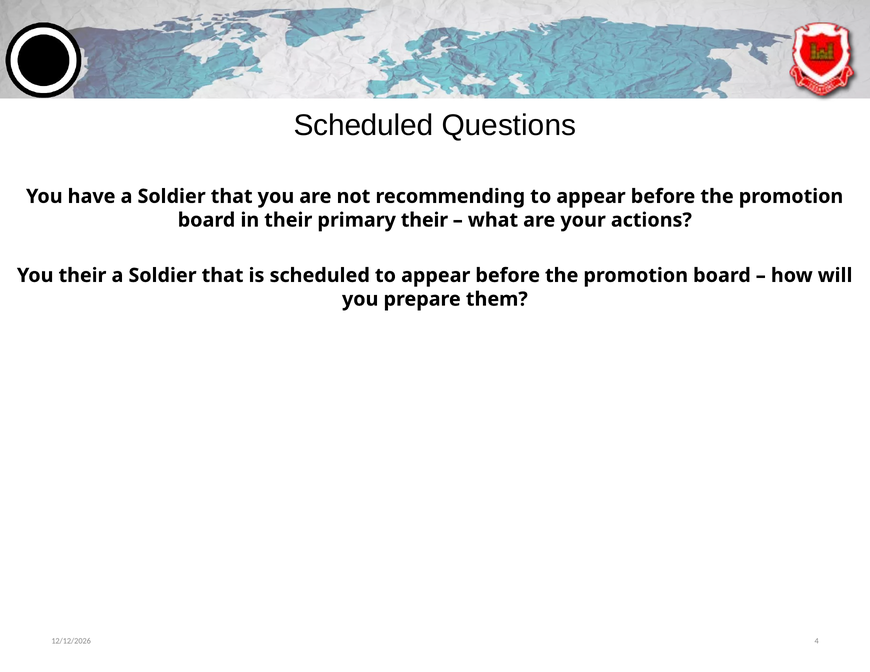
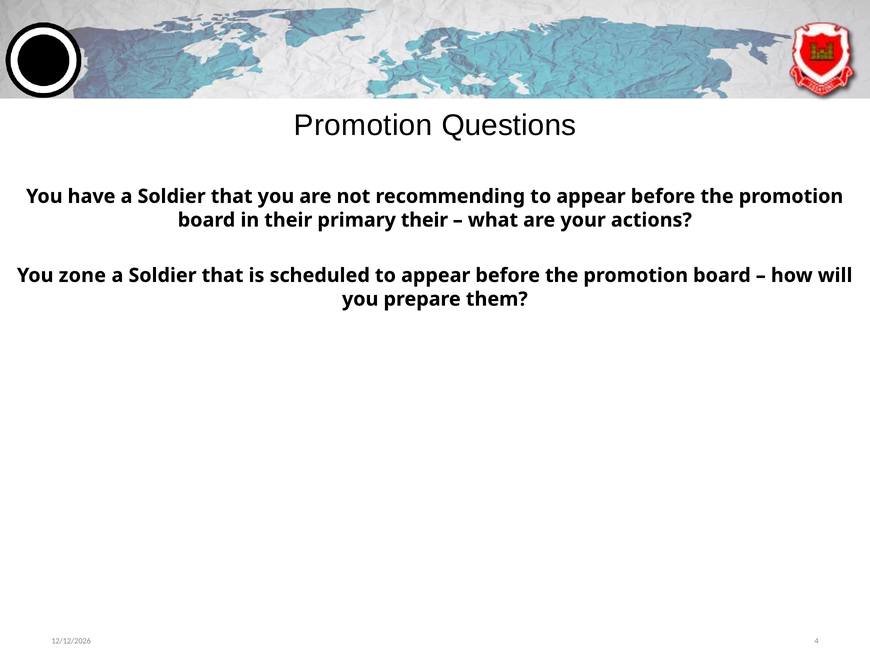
Scheduled: Scheduled -> Promotion (363, 125)
You their: their -> zone (82, 276)
